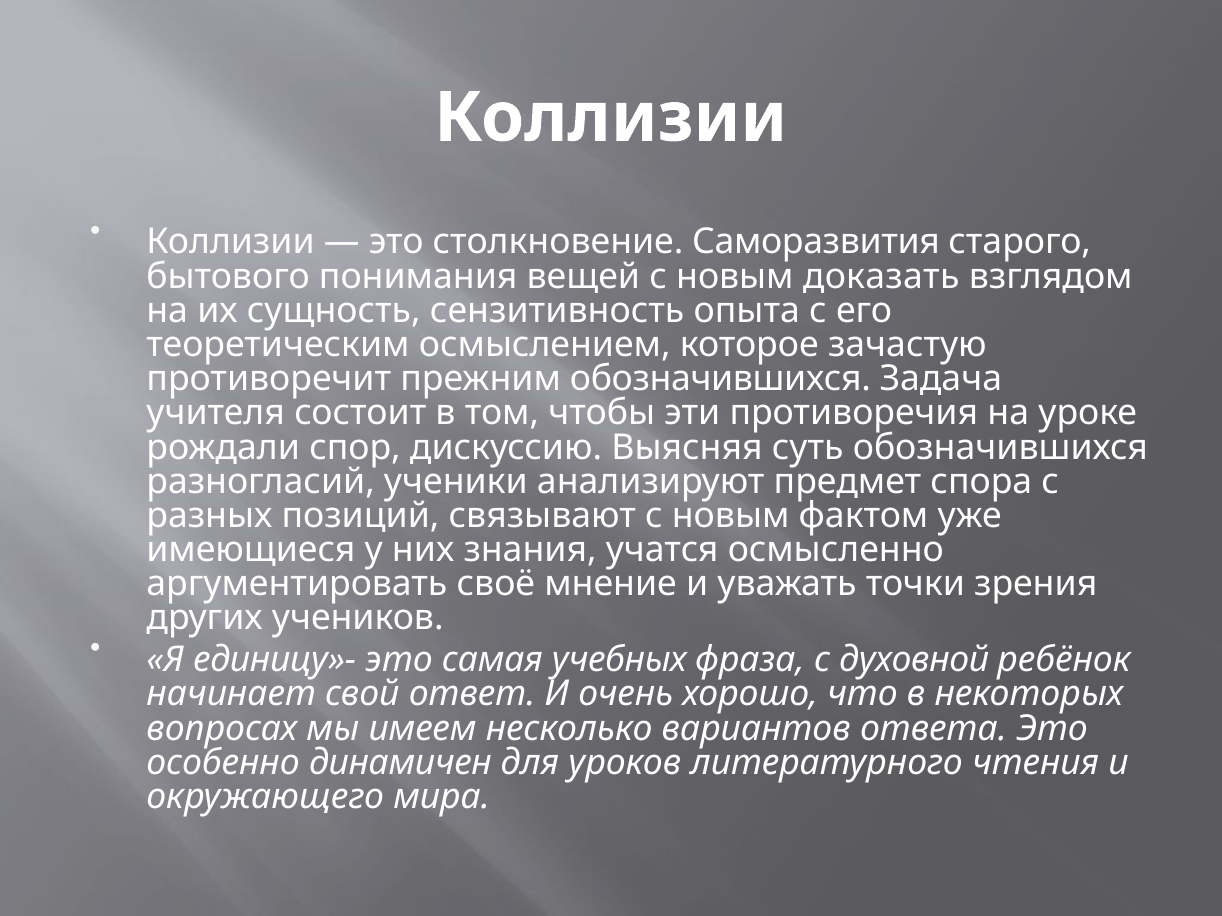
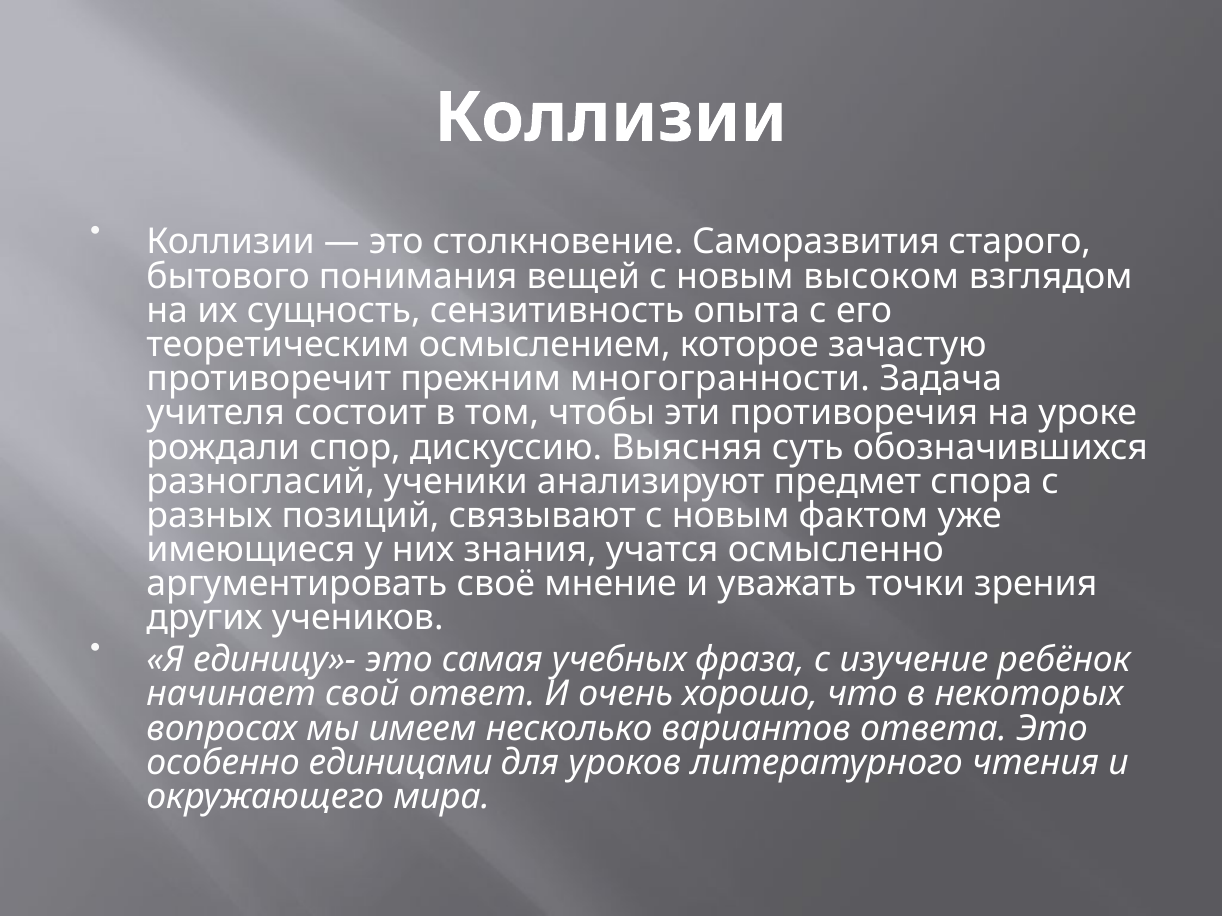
доказать: доказать -> высоком (881, 277)
прежним обозначившихся: обозначившихся -> многогранности (720, 379)
духовной: духовной -> изучение (914, 660)
динамичен: динамичен -> единицами (400, 763)
